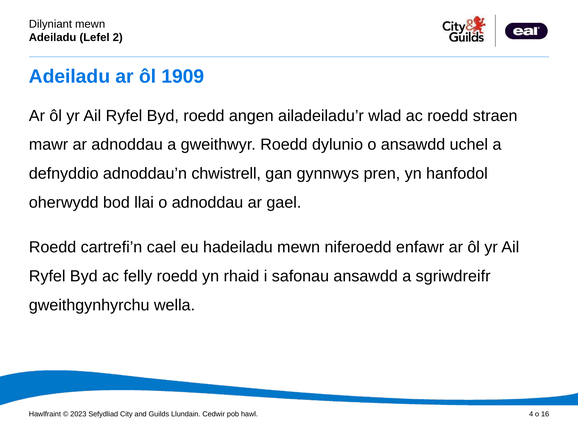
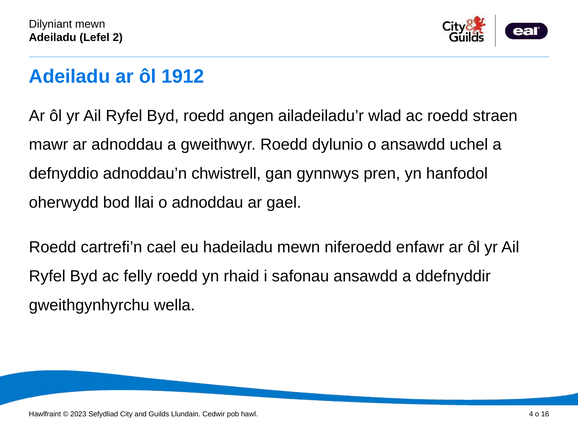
1909: 1909 -> 1912 (183, 77)
sgriwdreifr: sgriwdreifr -> ddefnyddir (453, 277)
